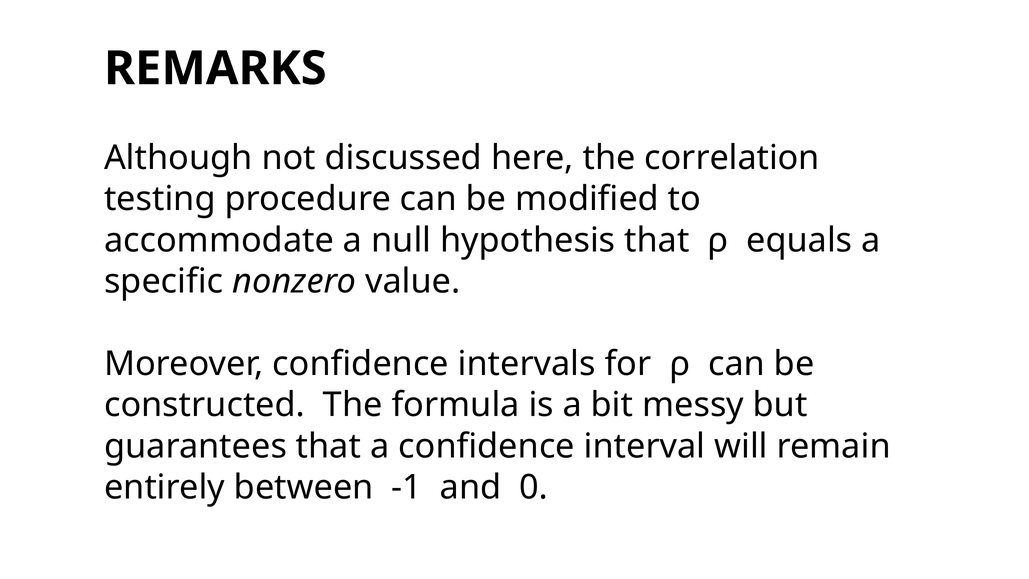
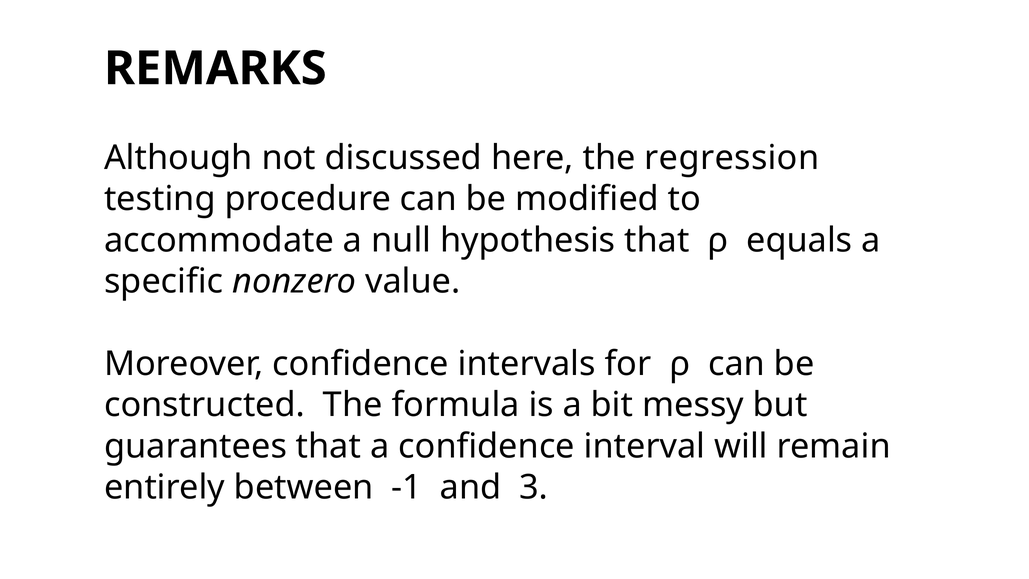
correlation: correlation -> regression (732, 158)
0: 0 -> 3 (534, 487)
